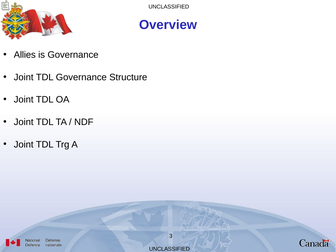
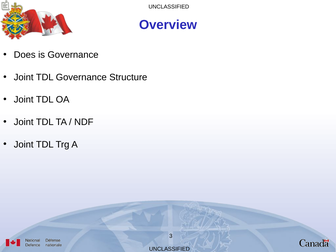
Allies: Allies -> Does (25, 55)
